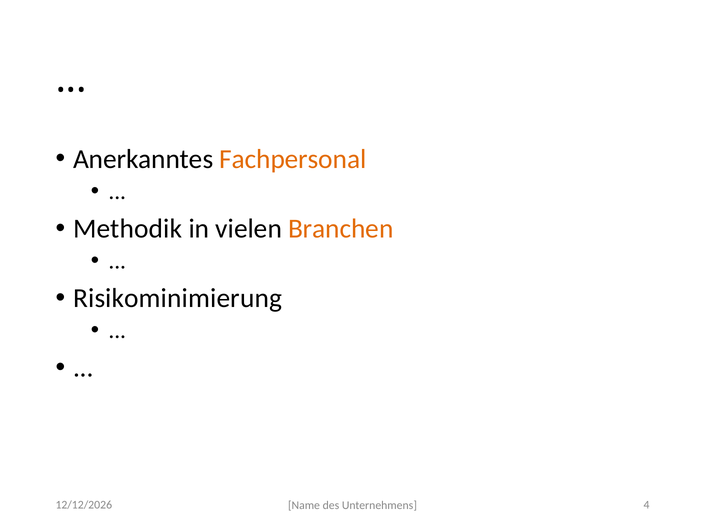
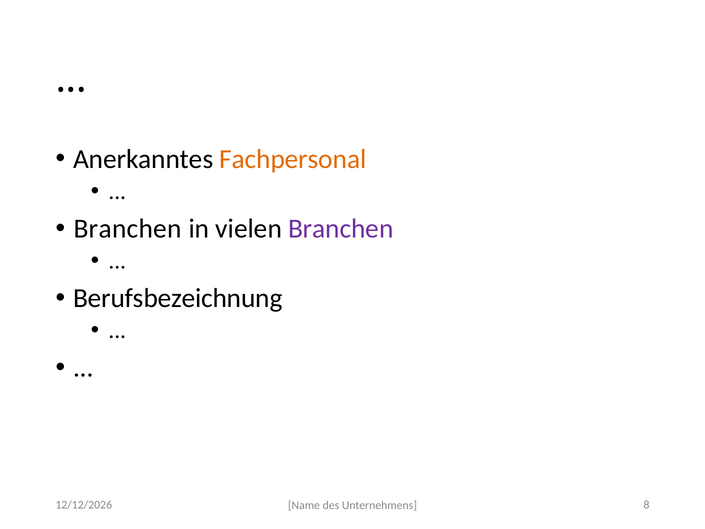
Methodik: Methodik -> Branchen (128, 228)
Branchen colour: orange -> purple (341, 228)
Risikominimierung: Risikominimierung -> Berufsbezeichnung (178, 298)
4: 4 -> 8 (647, 505)
